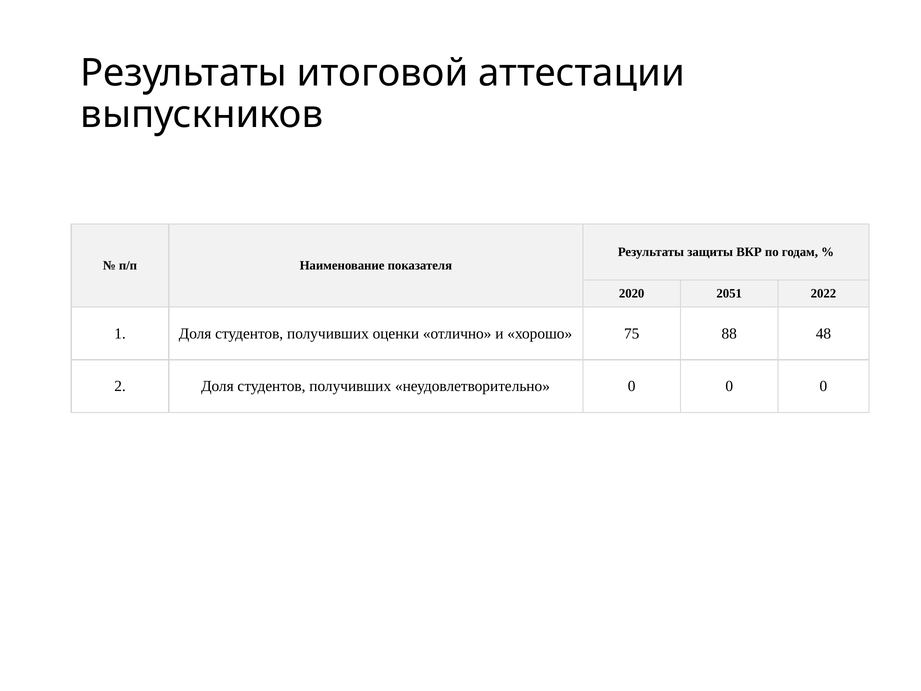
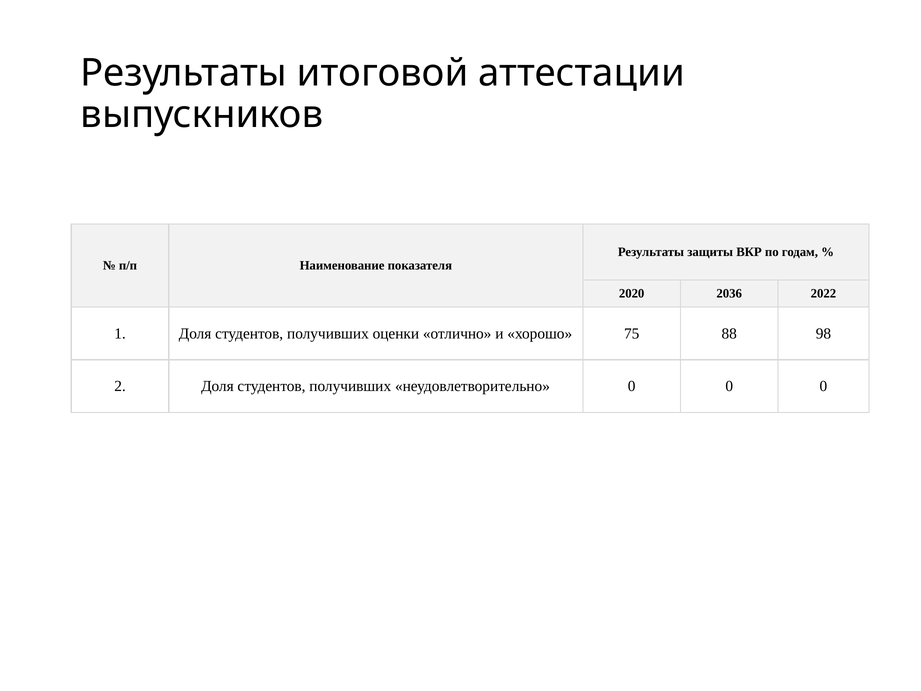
2051: 2051 -> 2036 (729, 294)
48: 48 -> 98 (823, 333)
